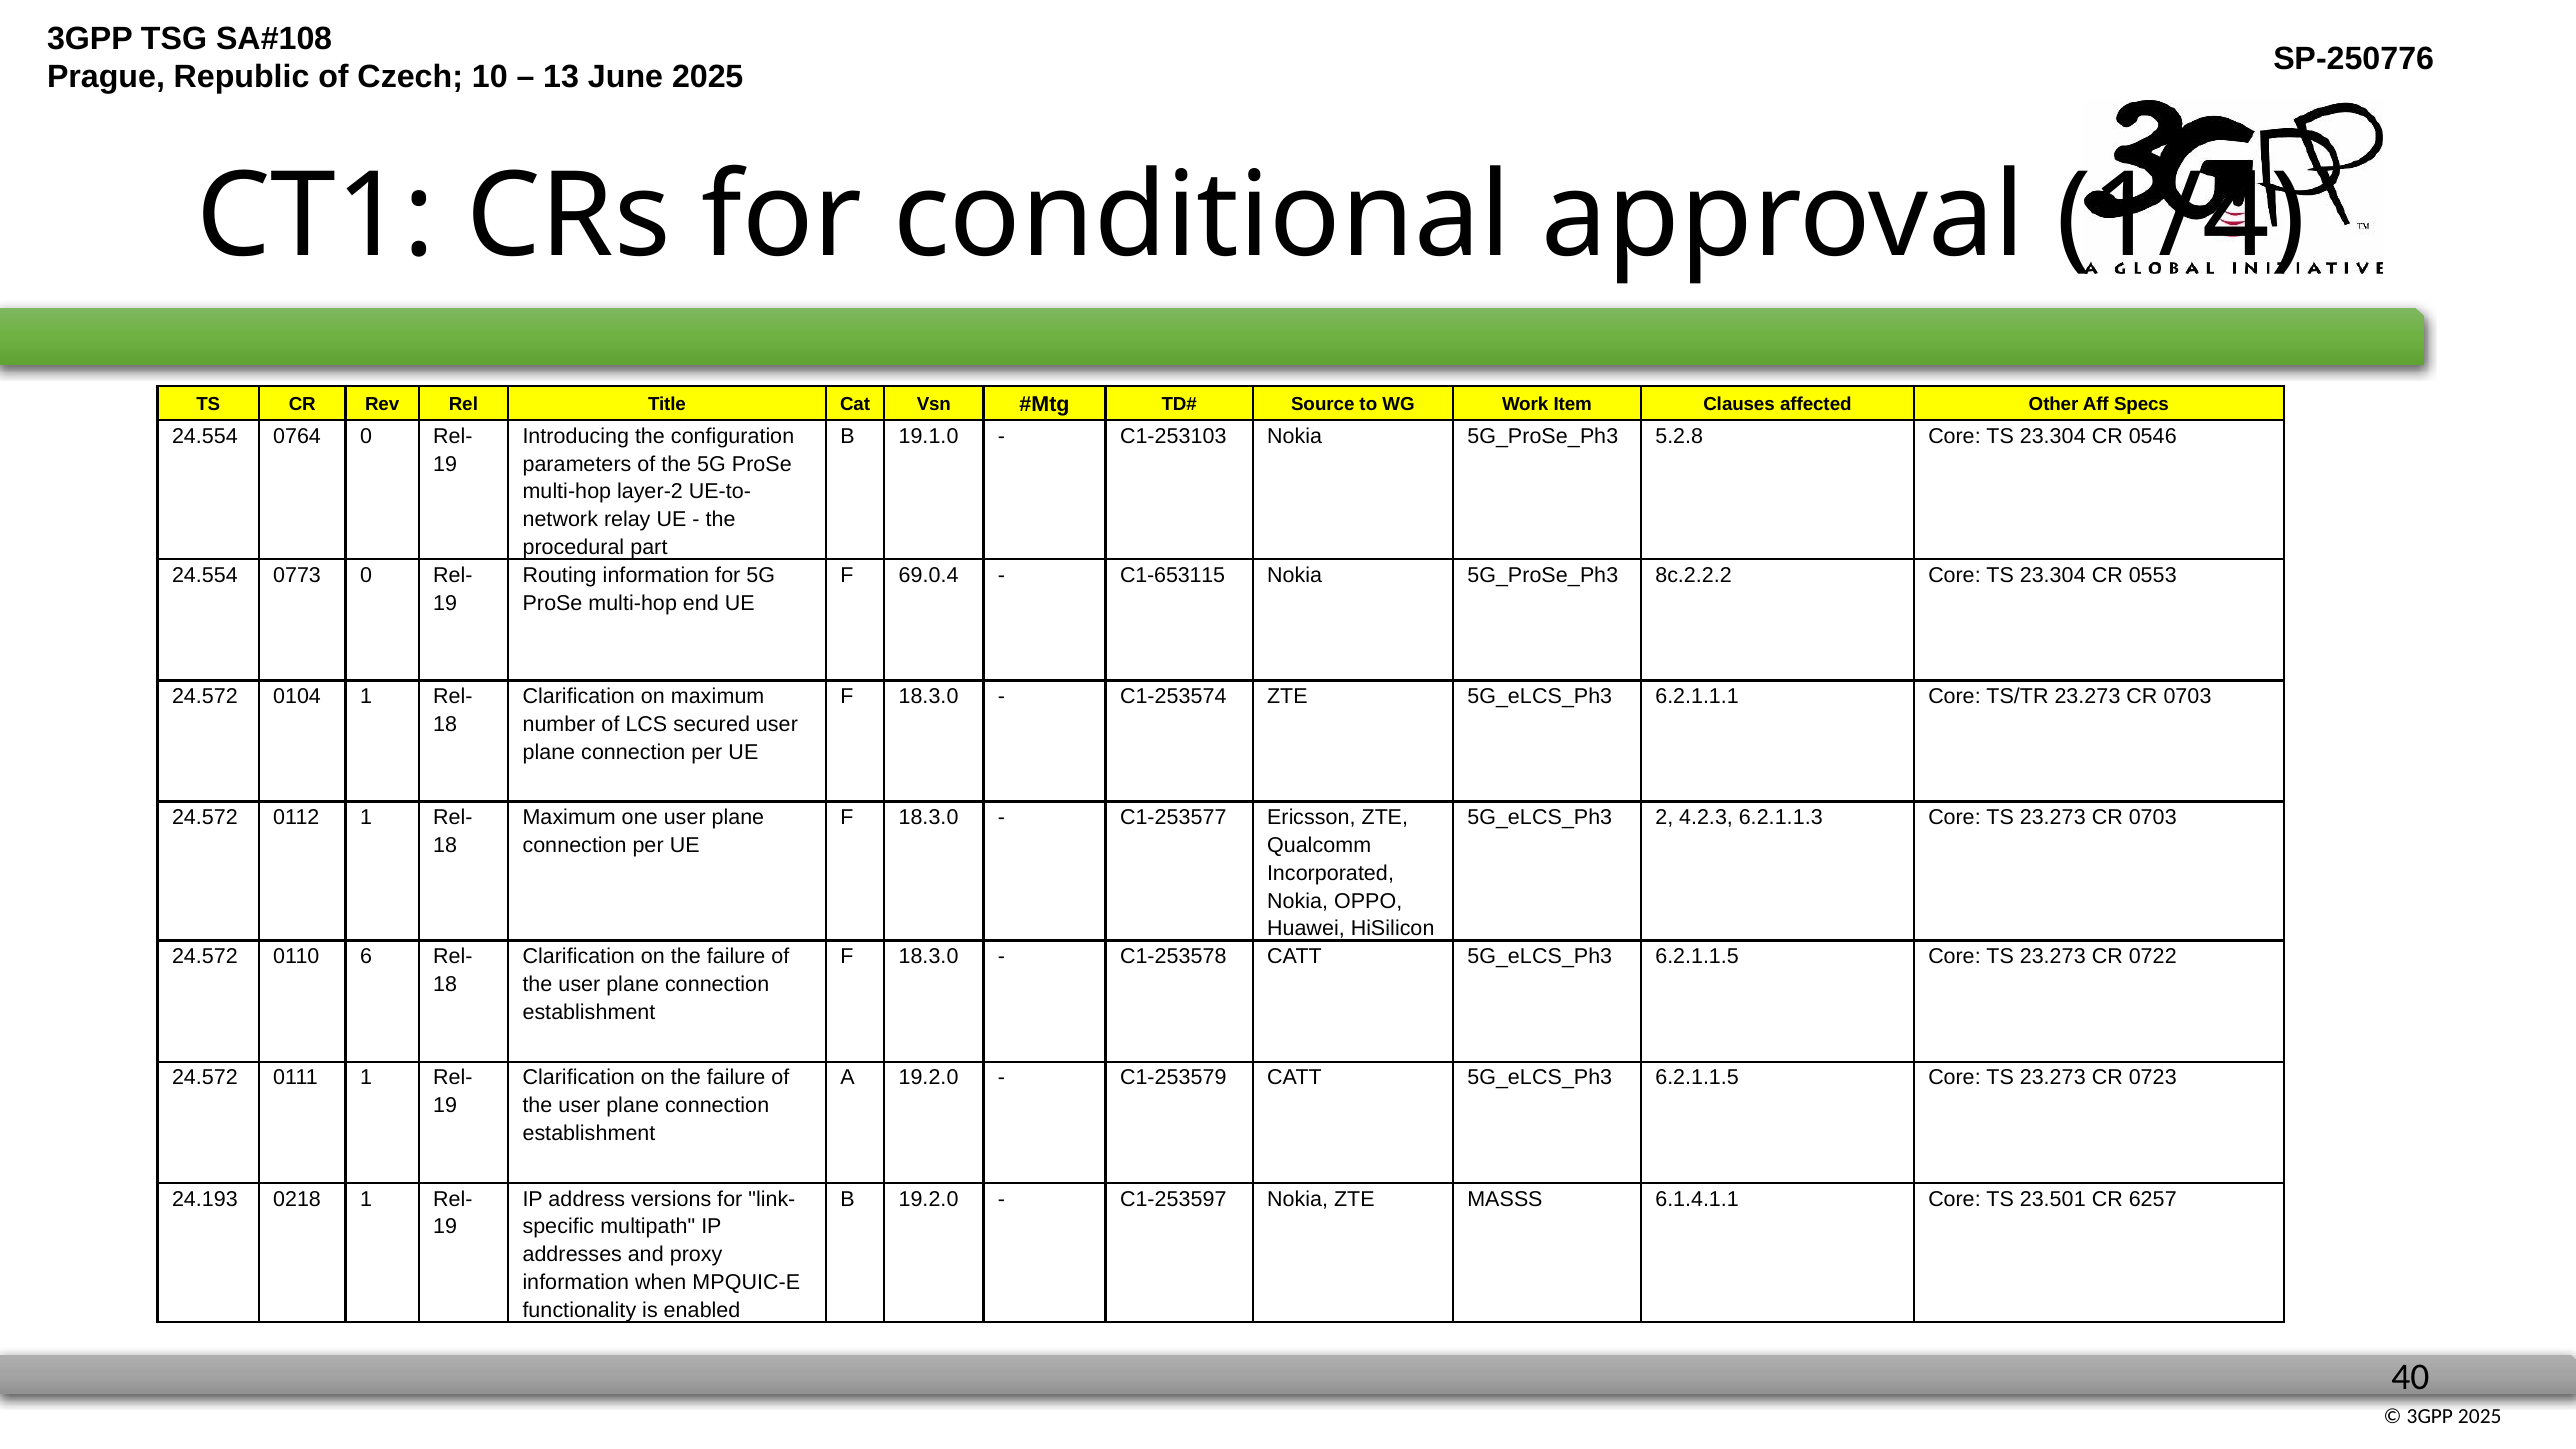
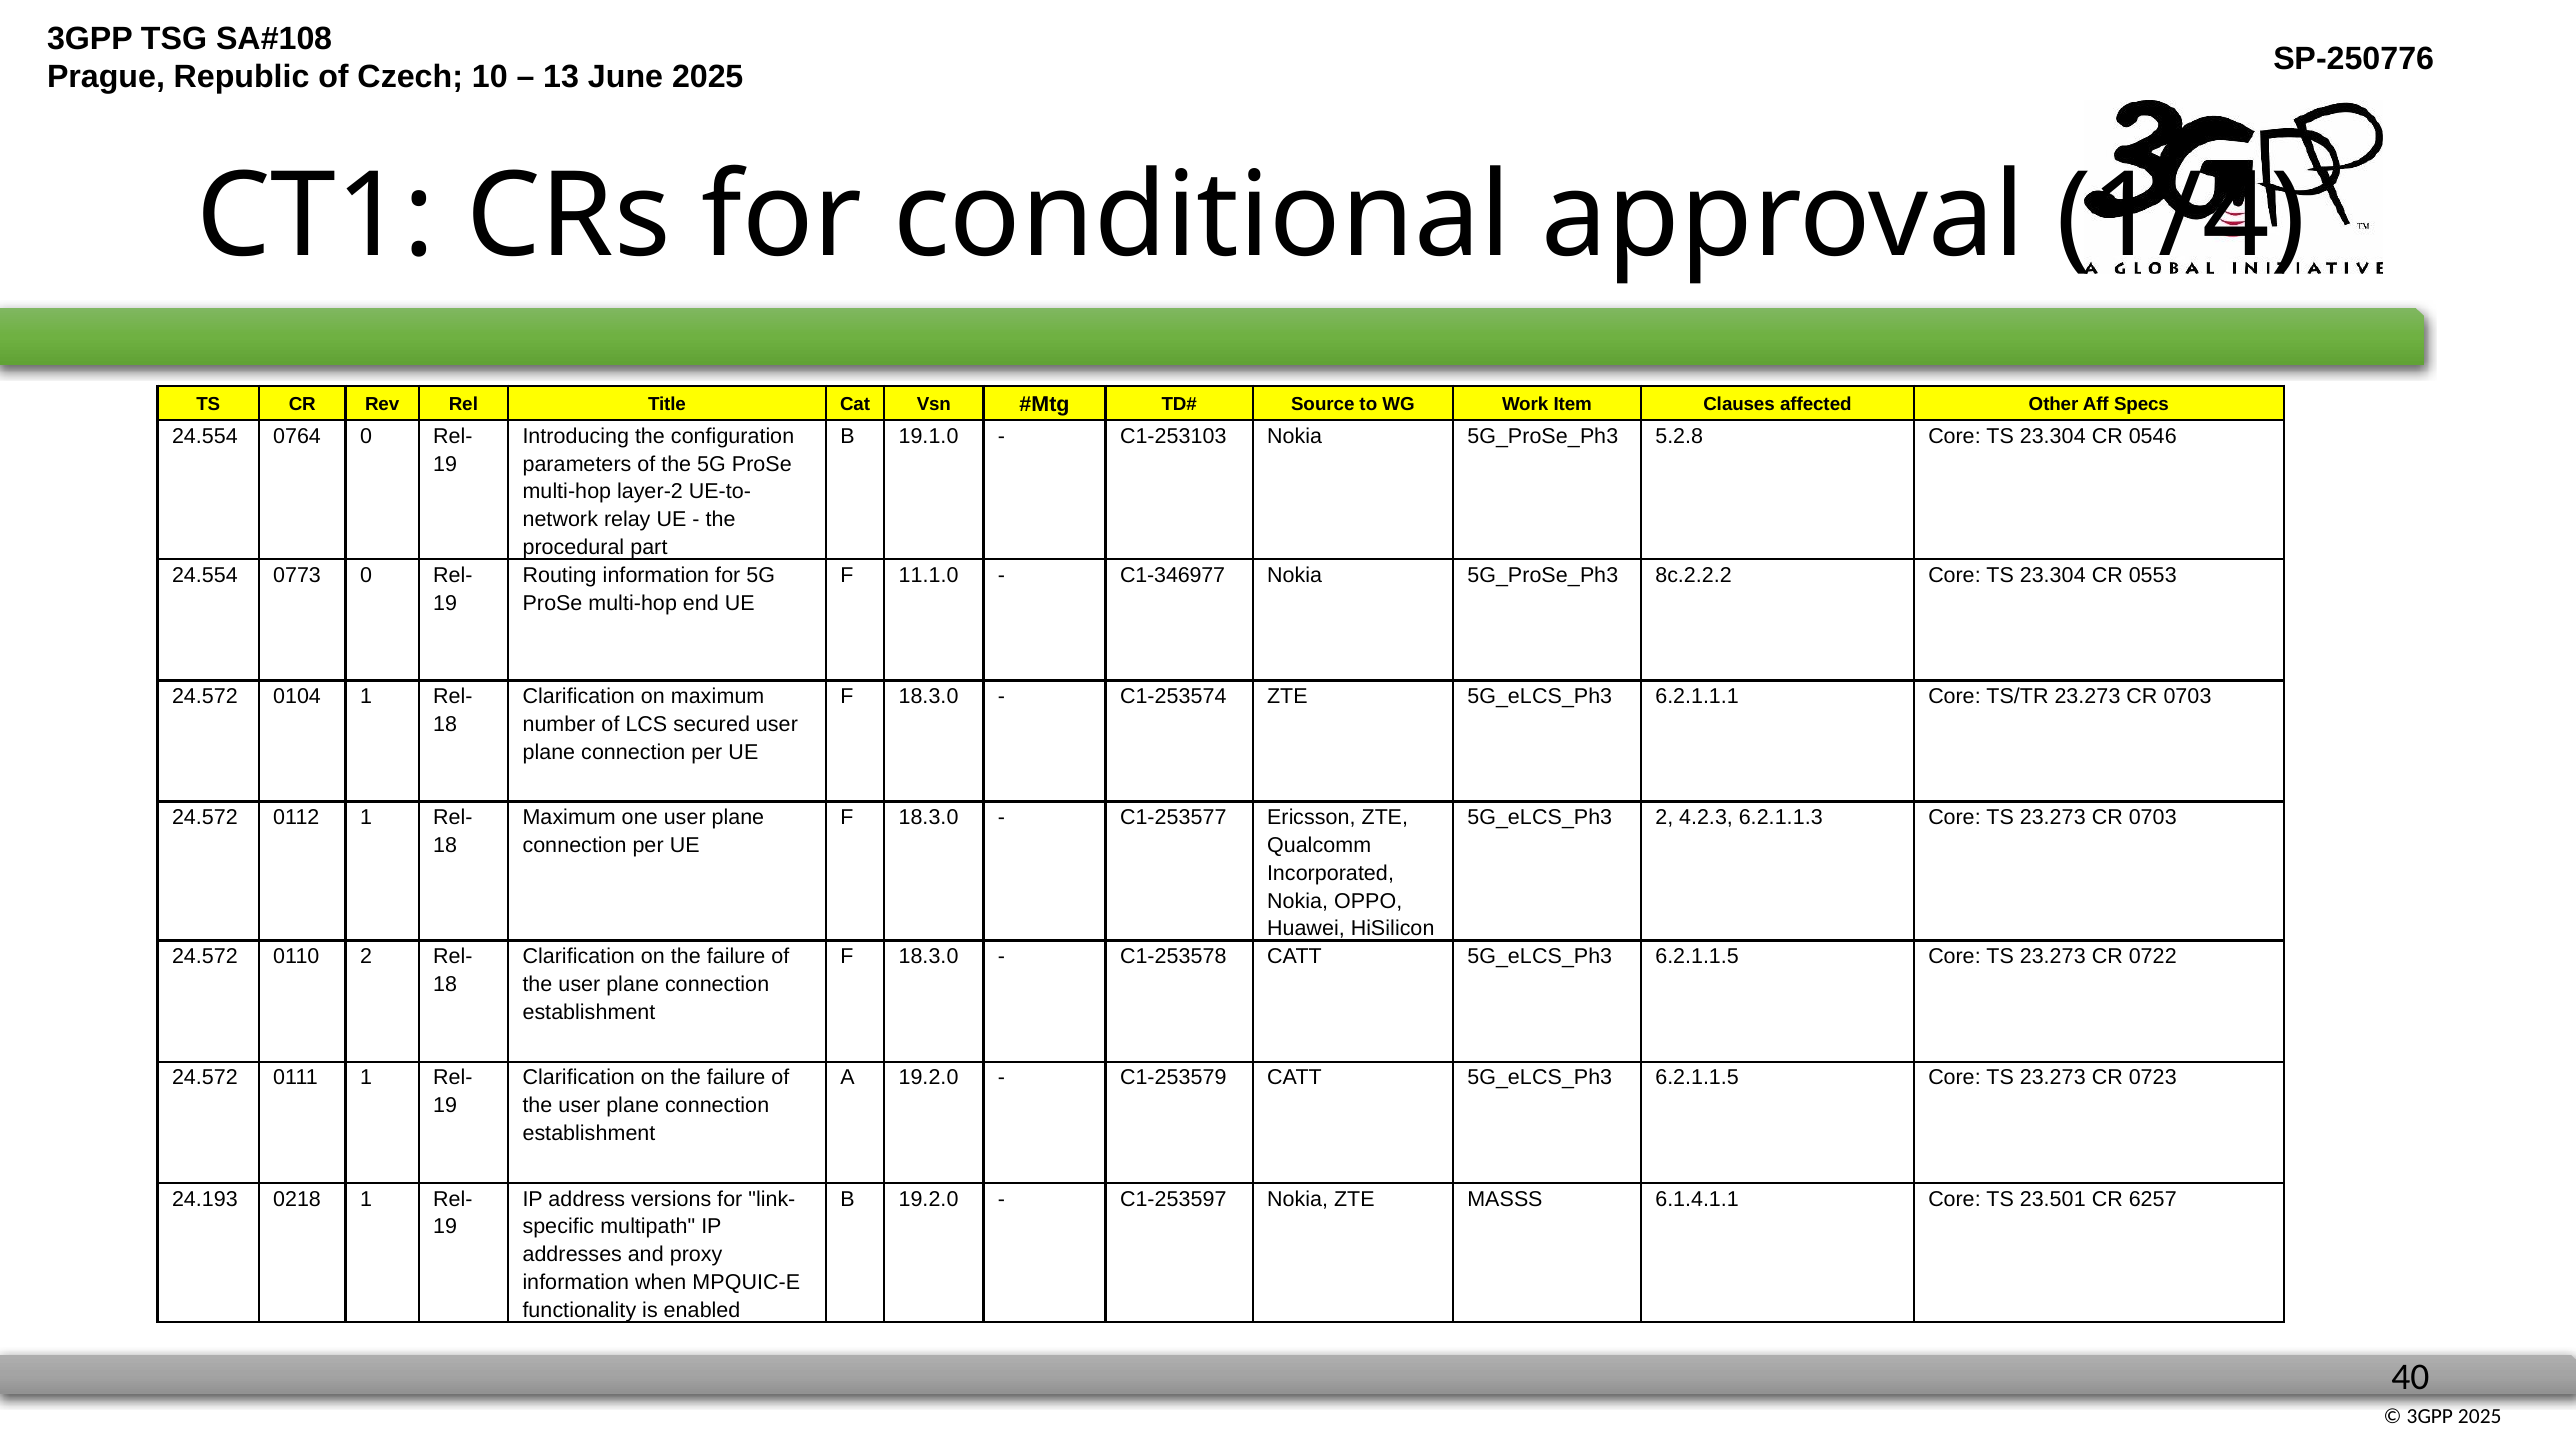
69.0.4: 69.0.4 -> 11.1.0 (929, 575)
C1-653115: C1-653115 -> C1-346977 (1173, 575)
0110 6: 6 -> 2 (366, 957)
